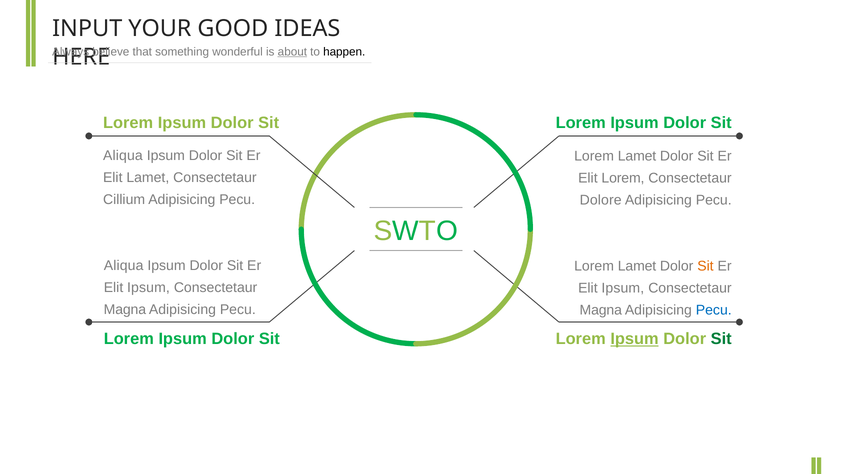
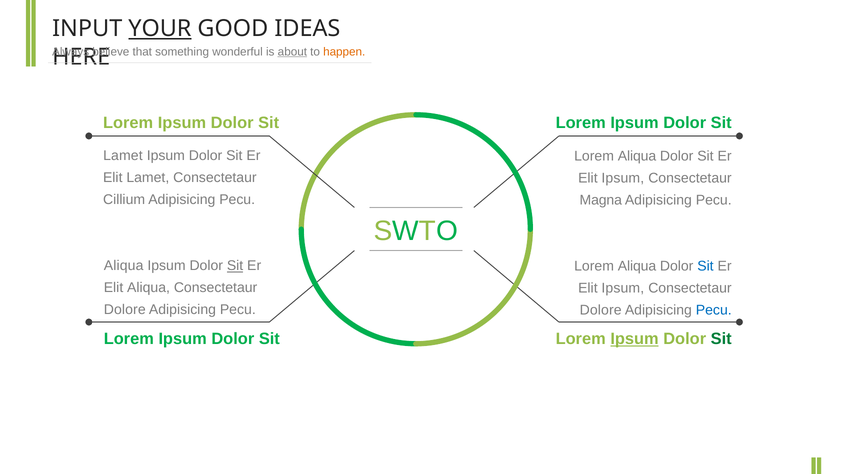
YOUR underline: none -> present (160, 29)
happen colour: black -> orange (344, 52)
Aliqua: Aliqua -> Lamet (123, 156)
Lamet: Lamet -> Aliqua (637, 156)
Lorem: Lorem -> Ipsum (623, 178)
Dolore: Dolore -> Magna (601, 200)
Sit underline: none -> present (235, 266)
Lamet: Lamet -> Aliqua (637, 266)
Sit colour: orange -> blue (705, 266)
Ipsum: Ipsum -> Aliqua (149, 288)
Magna: Magna -> Dolore (125, 310)
Magna: Magna -> Dolore (601, 310)
